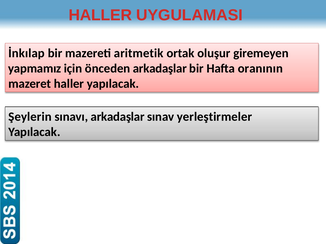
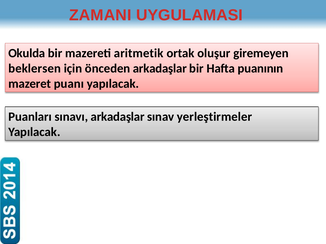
HALLER: HALLER -> ZAMANI (100, 15)
İnkılap: İnkılap -> Okulda (27, 53)
yapmamız: yapmamız -> beklersen (35, 69)
oranının: oranının -> puanının (260, 69)
mazeret haller: haller -> puanı (69, 84)
Şeylerin: Şeylerin -> Puanları (30, 117)
